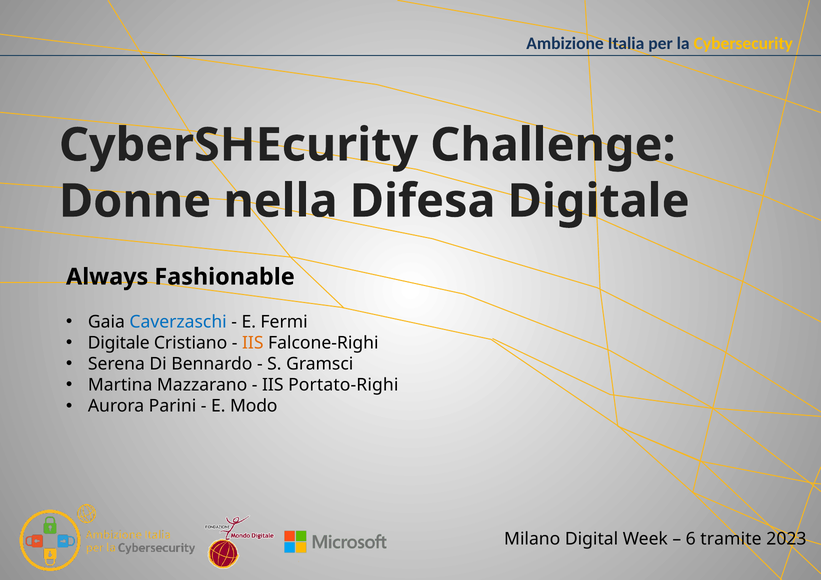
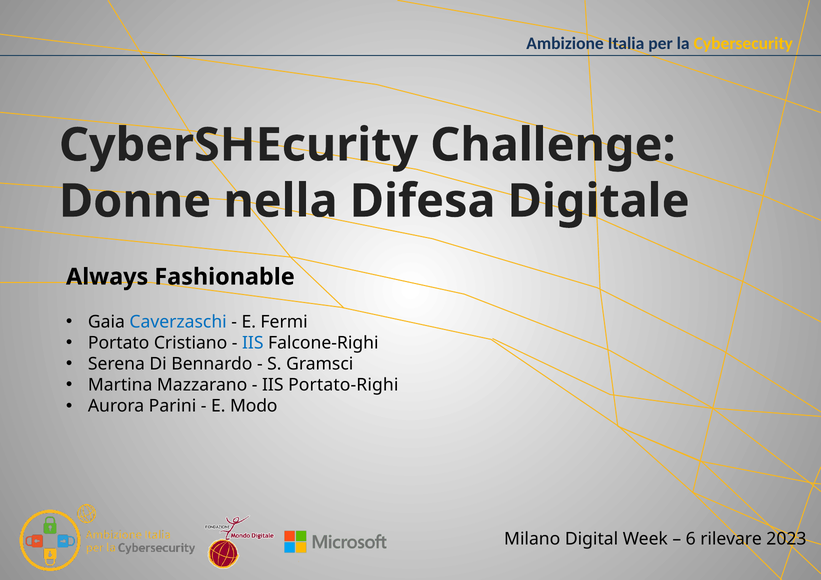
Digitale: Digitale -> Portato (119, 343)
IIS colour: orange -> blue (253, 343)
tramite: tramite -> rilevare (731, 540)
